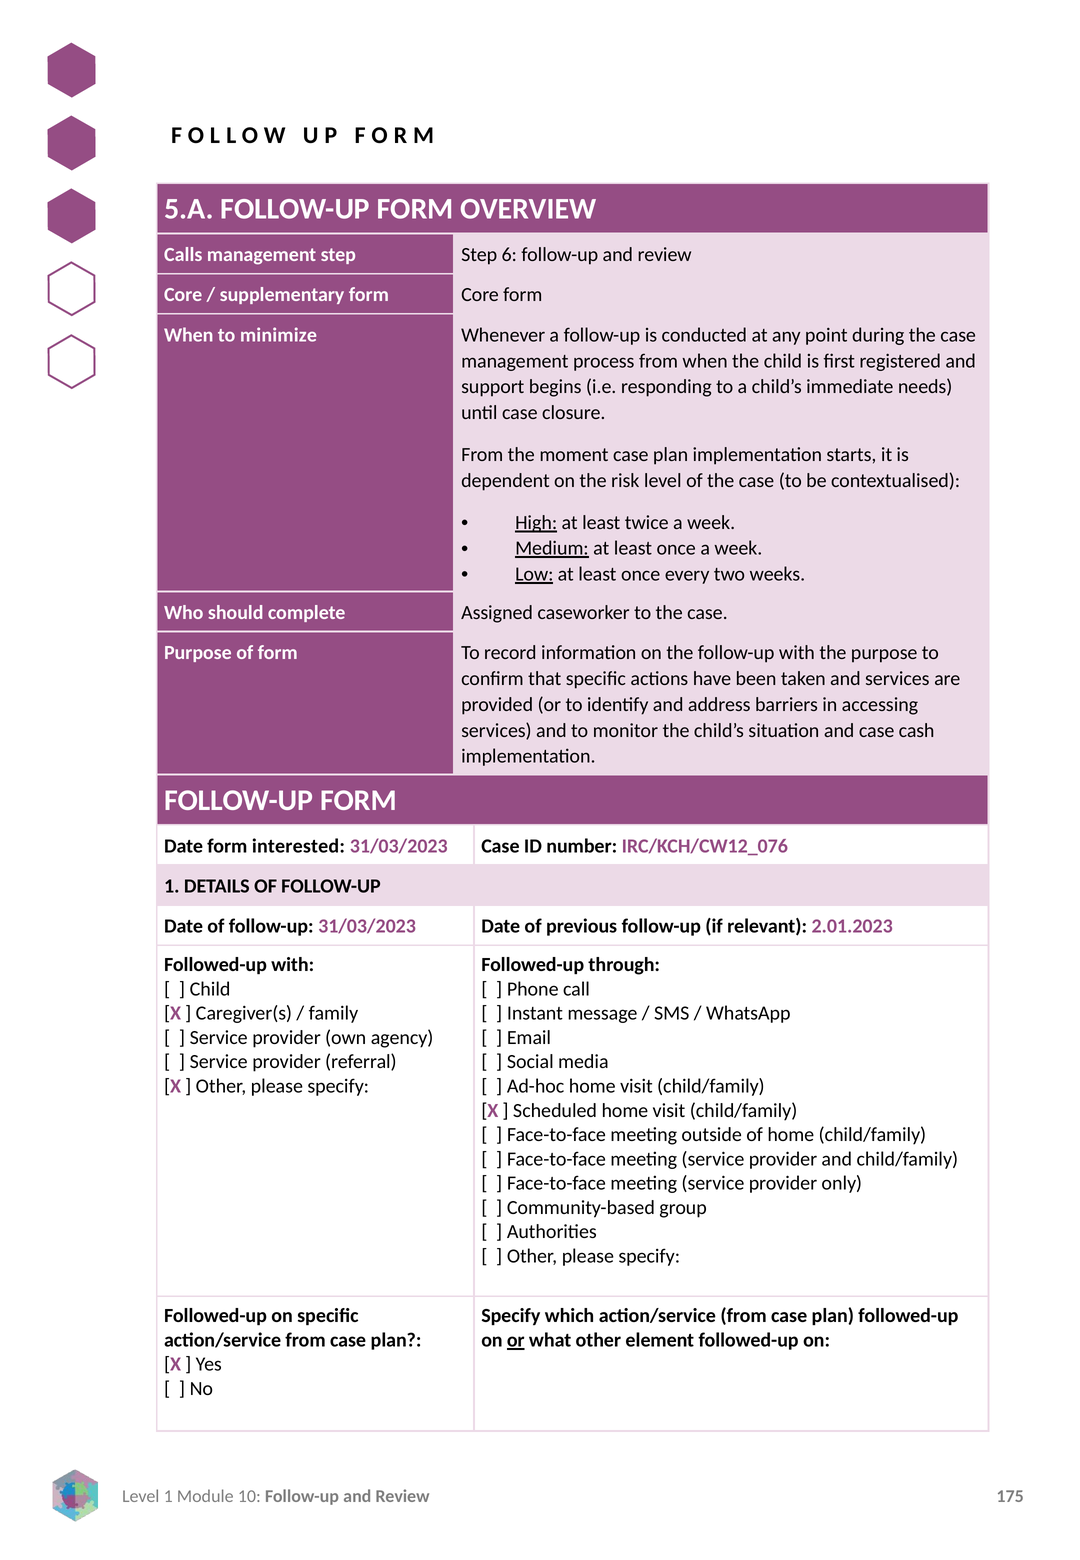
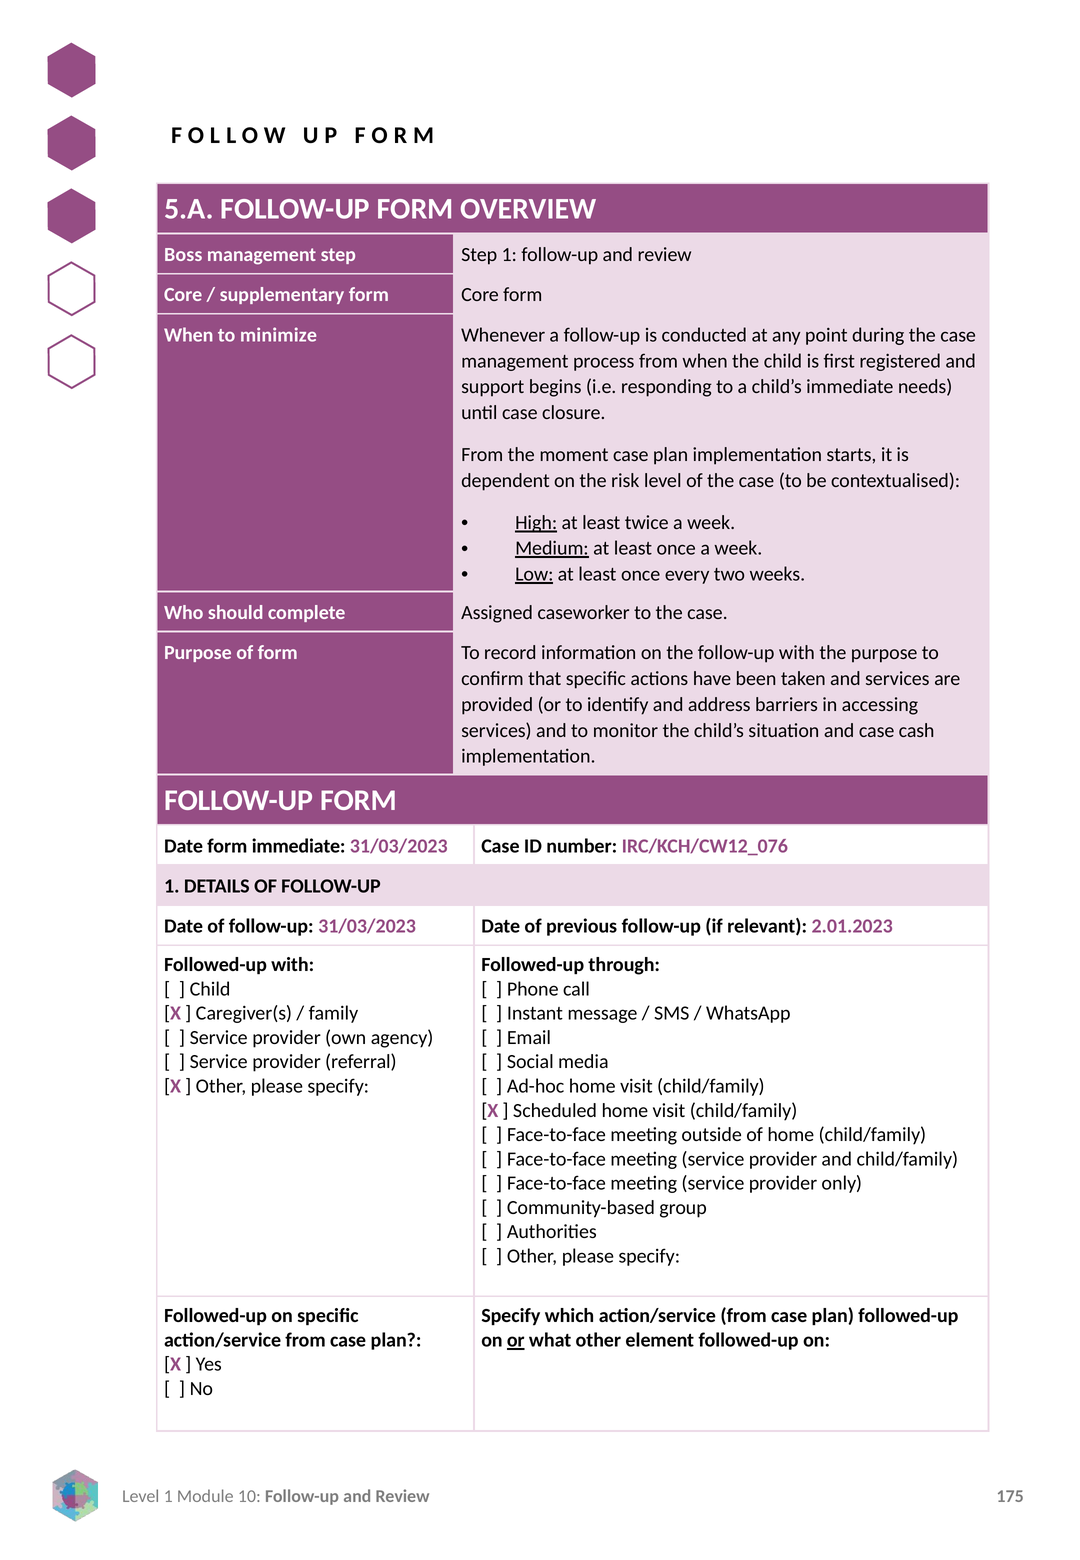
Calls: Calls -> Boss (183, 255)
Step 6: 6 -> 1 (509, 255)
form interested: interested -> immediate (299, 846)
